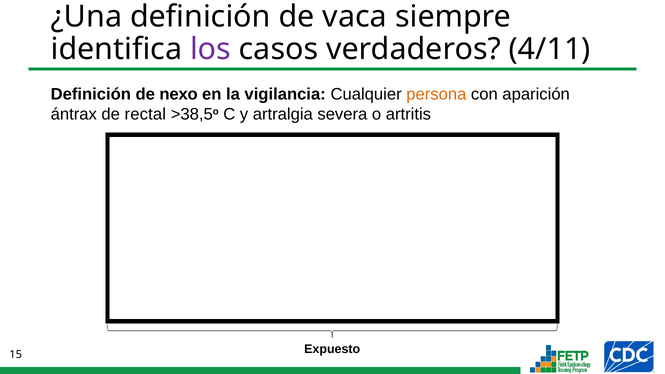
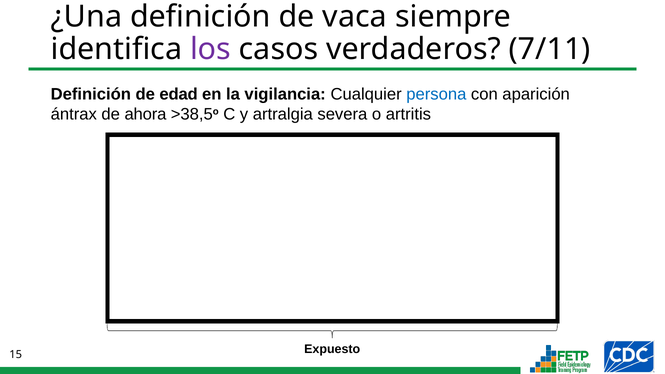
4/11: 4/11 -> 7/11 (550, 49)
nexo: nexo -> edad (179, 94)
persona colour: orange -> blue (436, 94)
rectal: rectal -> ahora (145, 114)
